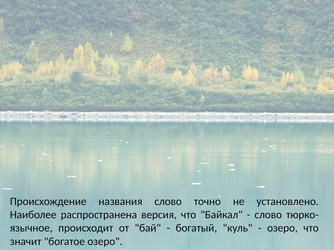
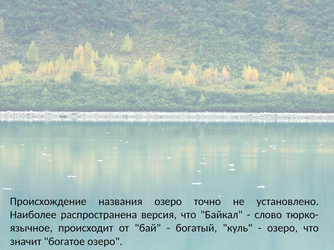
названия слово: слово -> озеро (168, 202)
